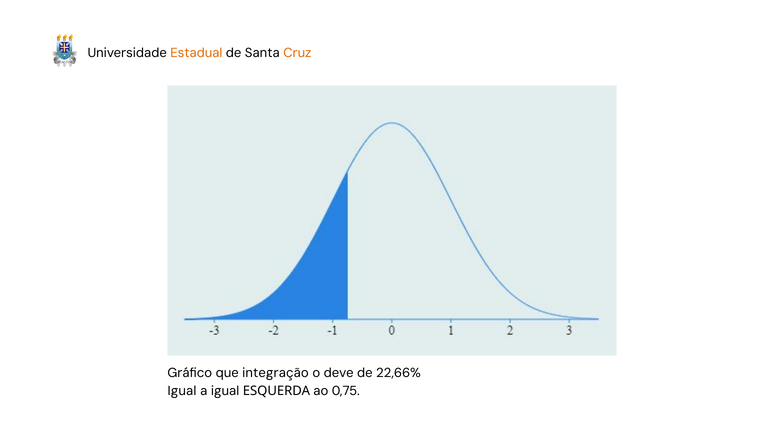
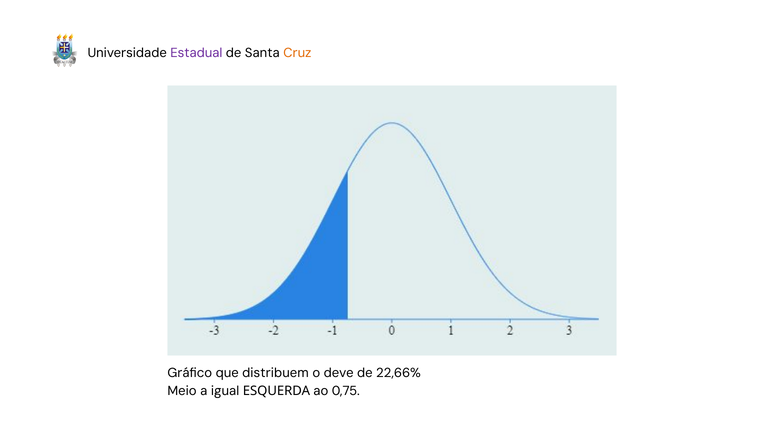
Estadual colour: orange -> purple (196, 53)
integração: integração -> distribuem (275, 373)
Igual: Igual -> Meio (182, 391)
